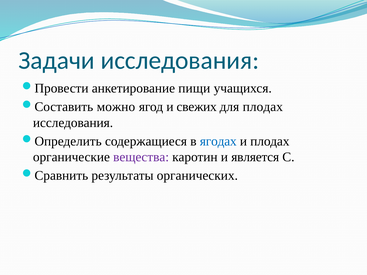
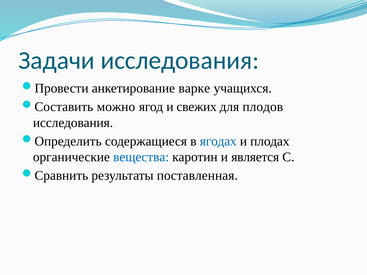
пищи: пищи -> варке (194, 88)
для плодах: плодах -> плодов (263, 107)
вещества colour: purple -> blue (141, 157)
органических: органических -> поставленная (197, 176)
